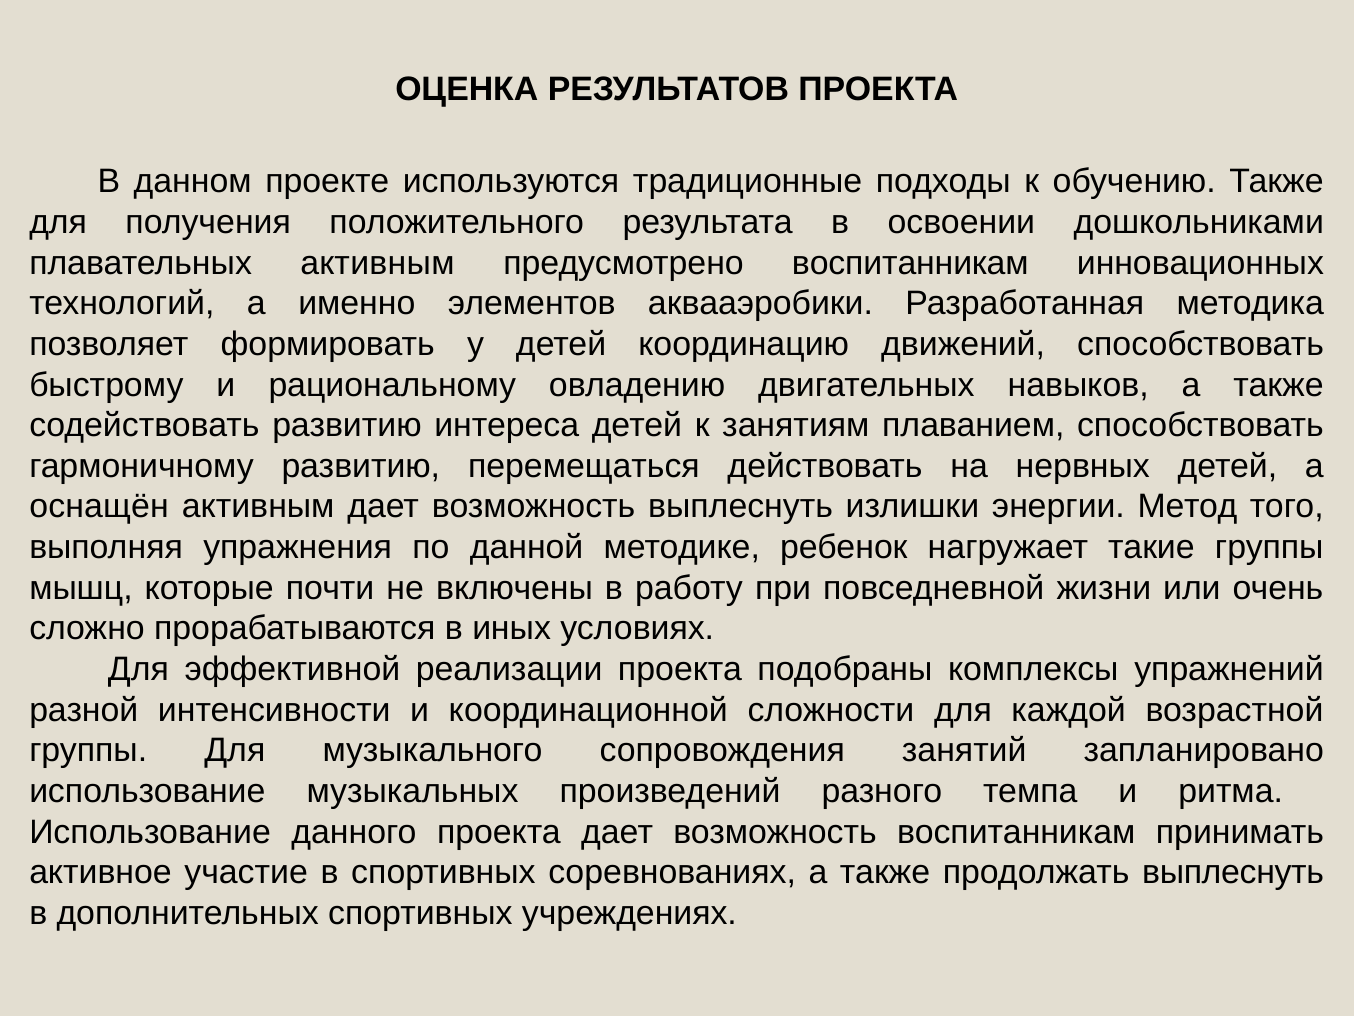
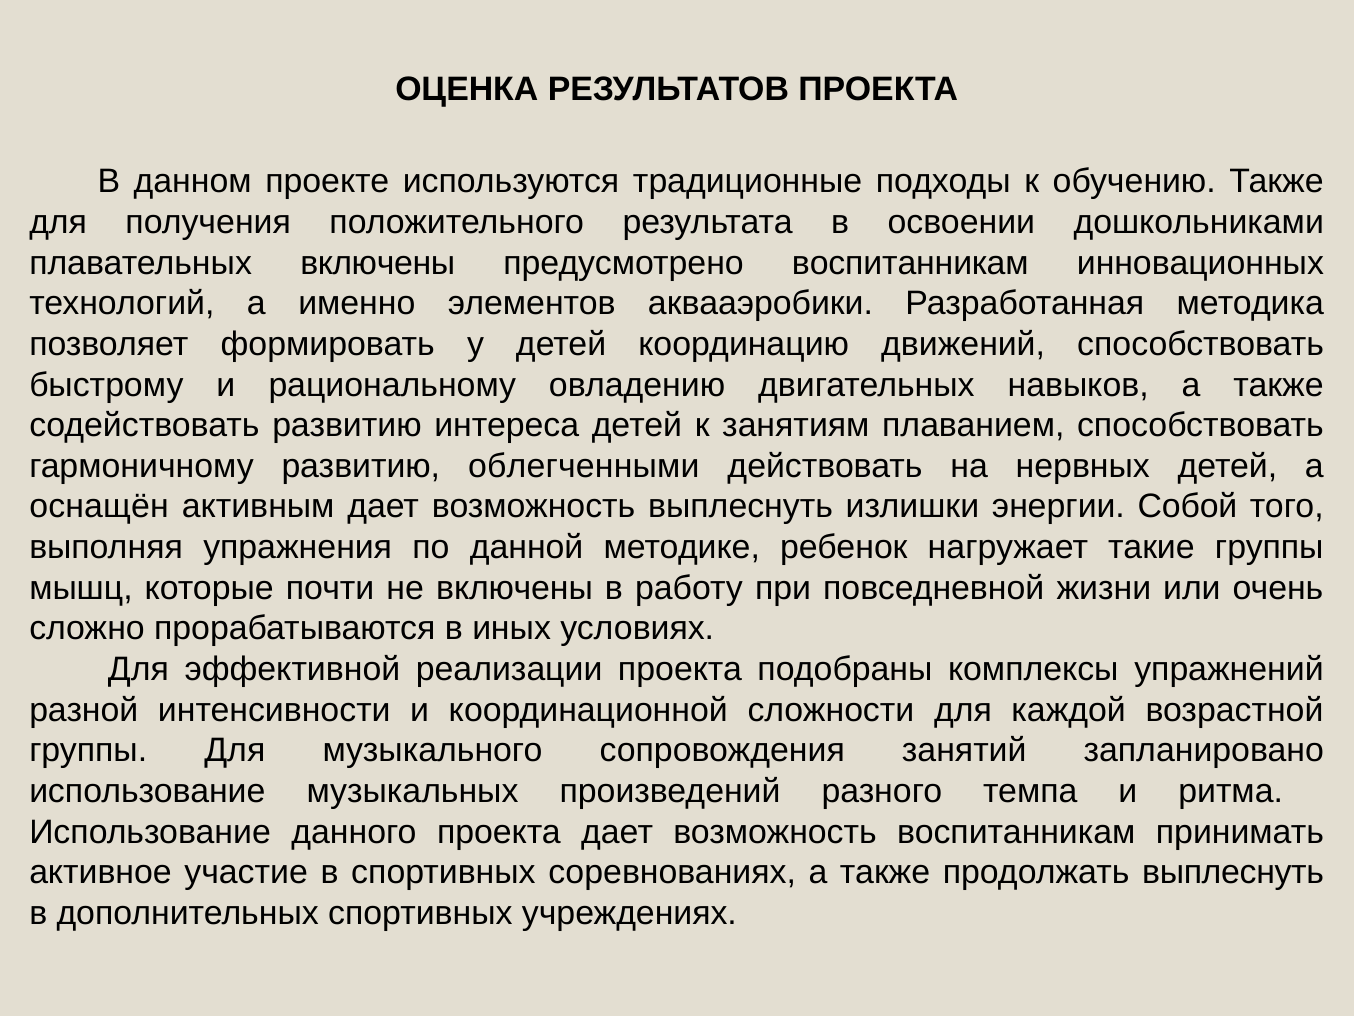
плавательных активным: активным -> включены (378, 263)
перемещаться: перемещаться -> облегченными (584, 466)
Метод: Метод -> Собой (1188, 507)
